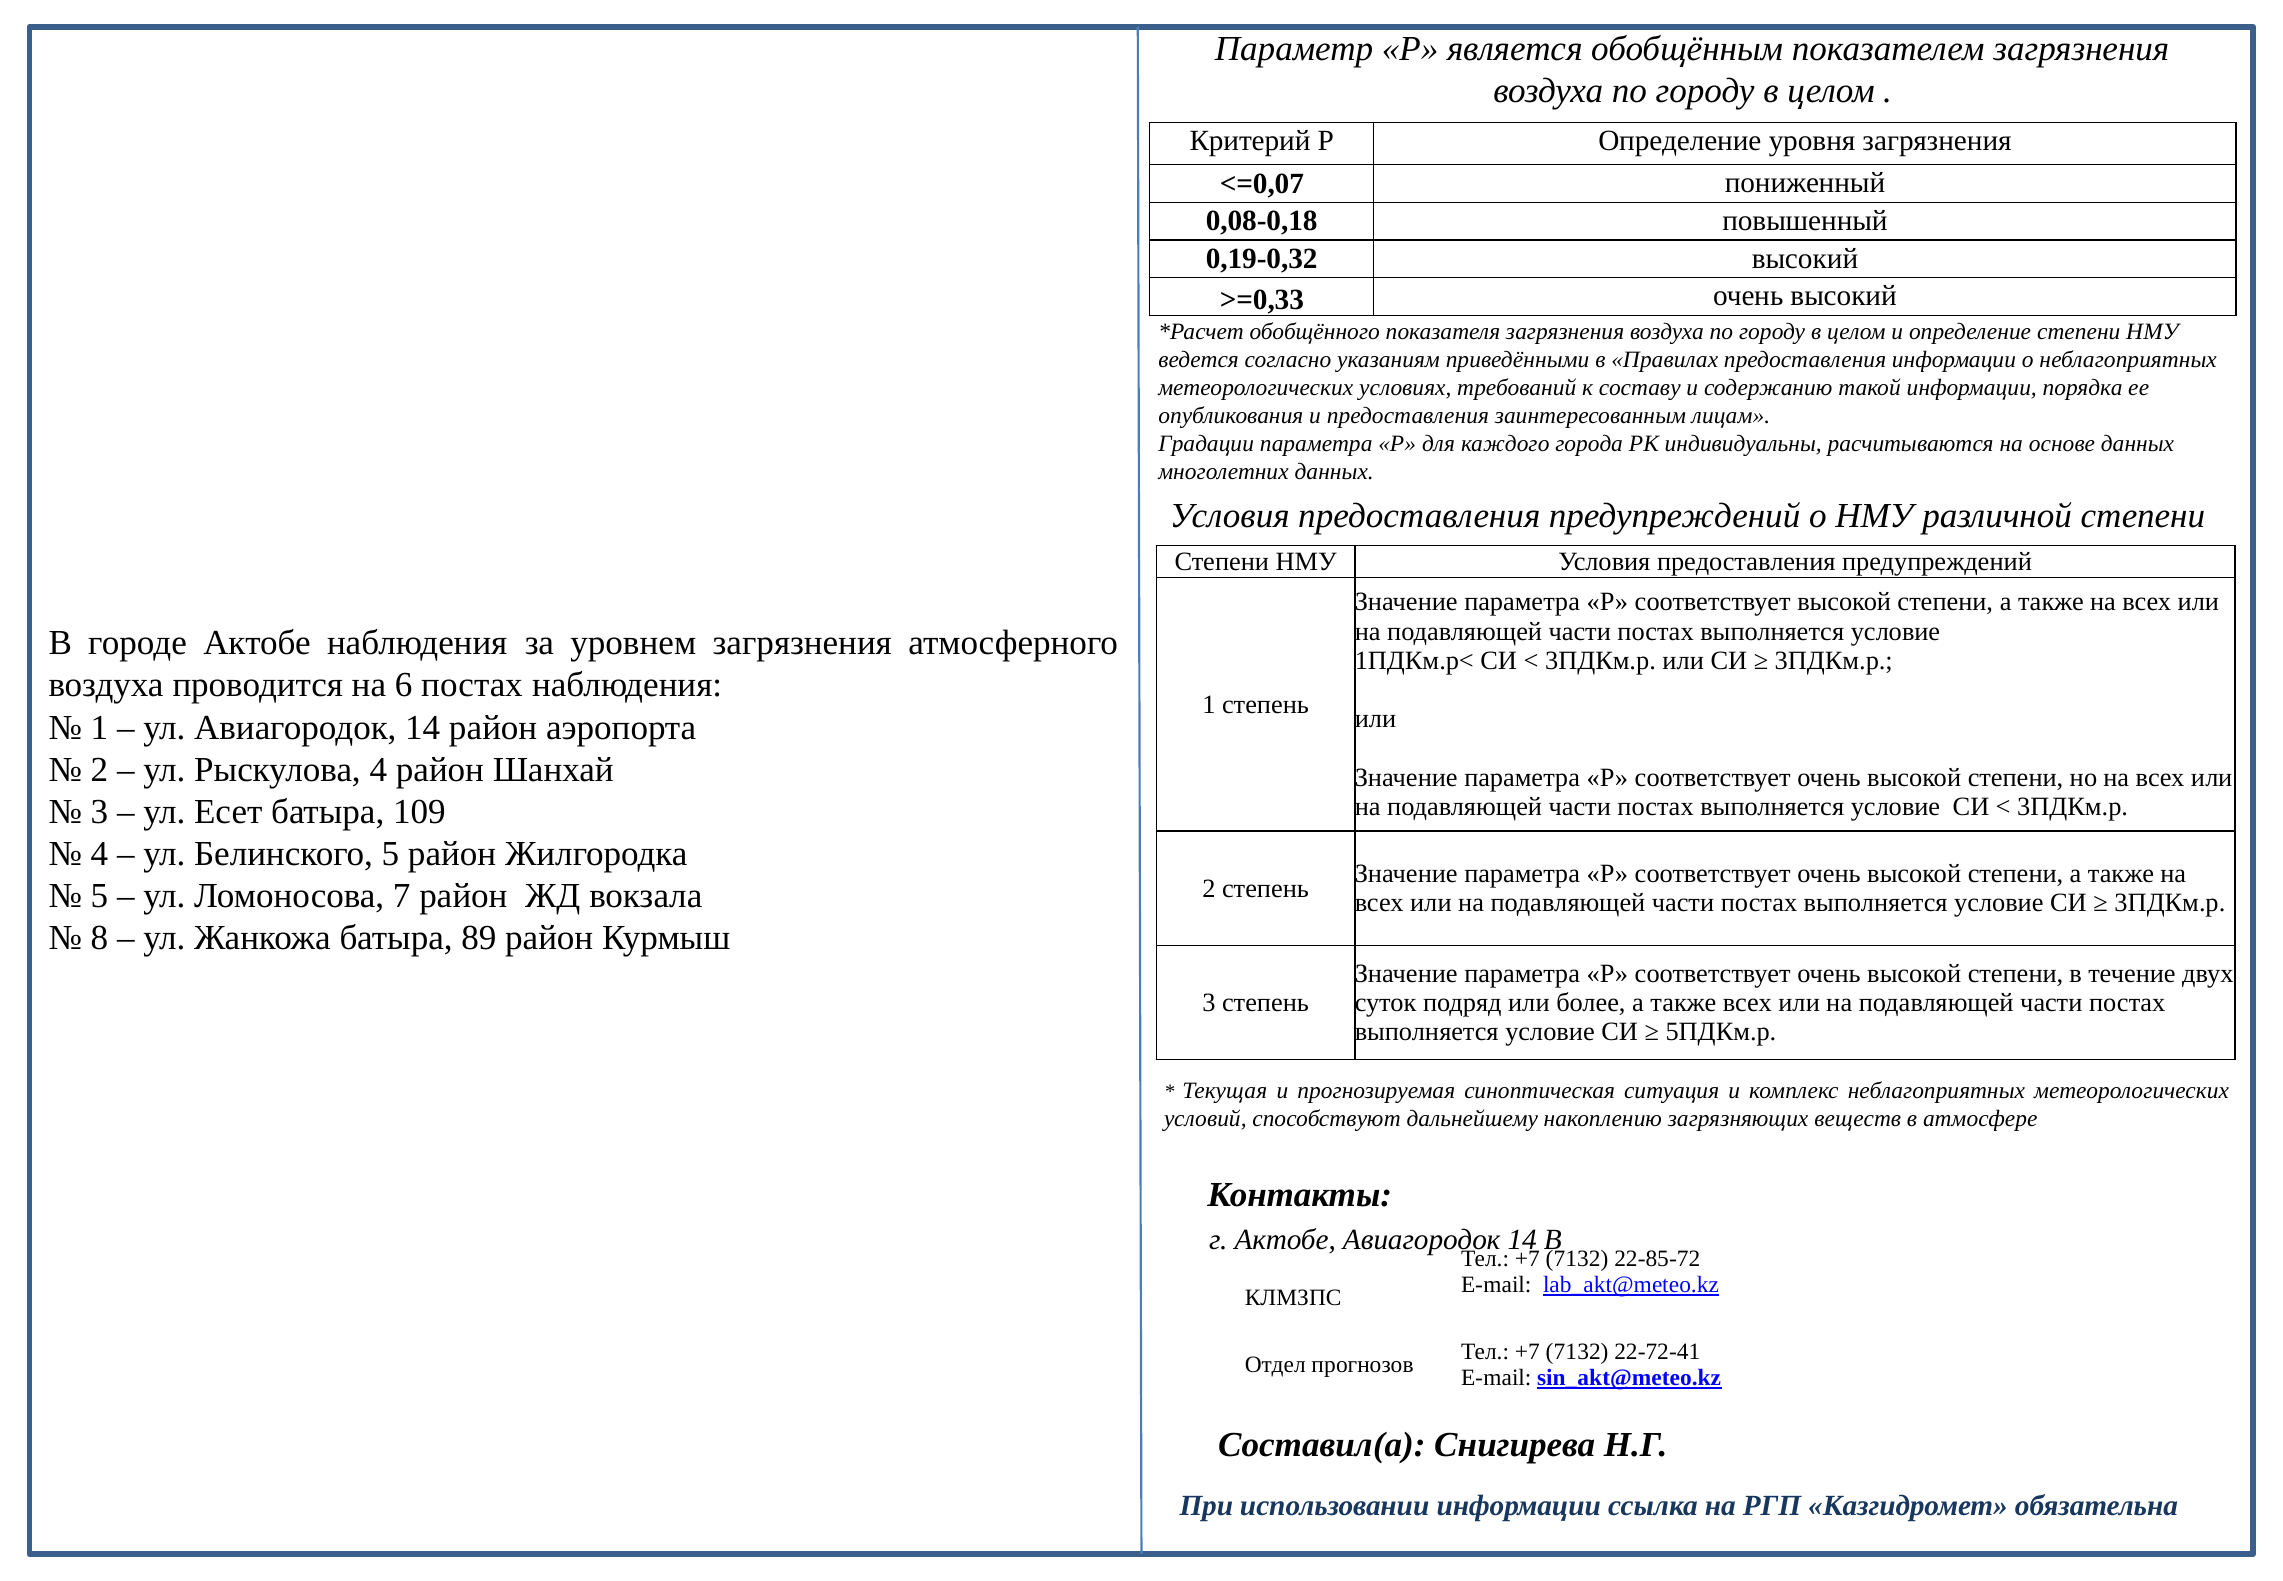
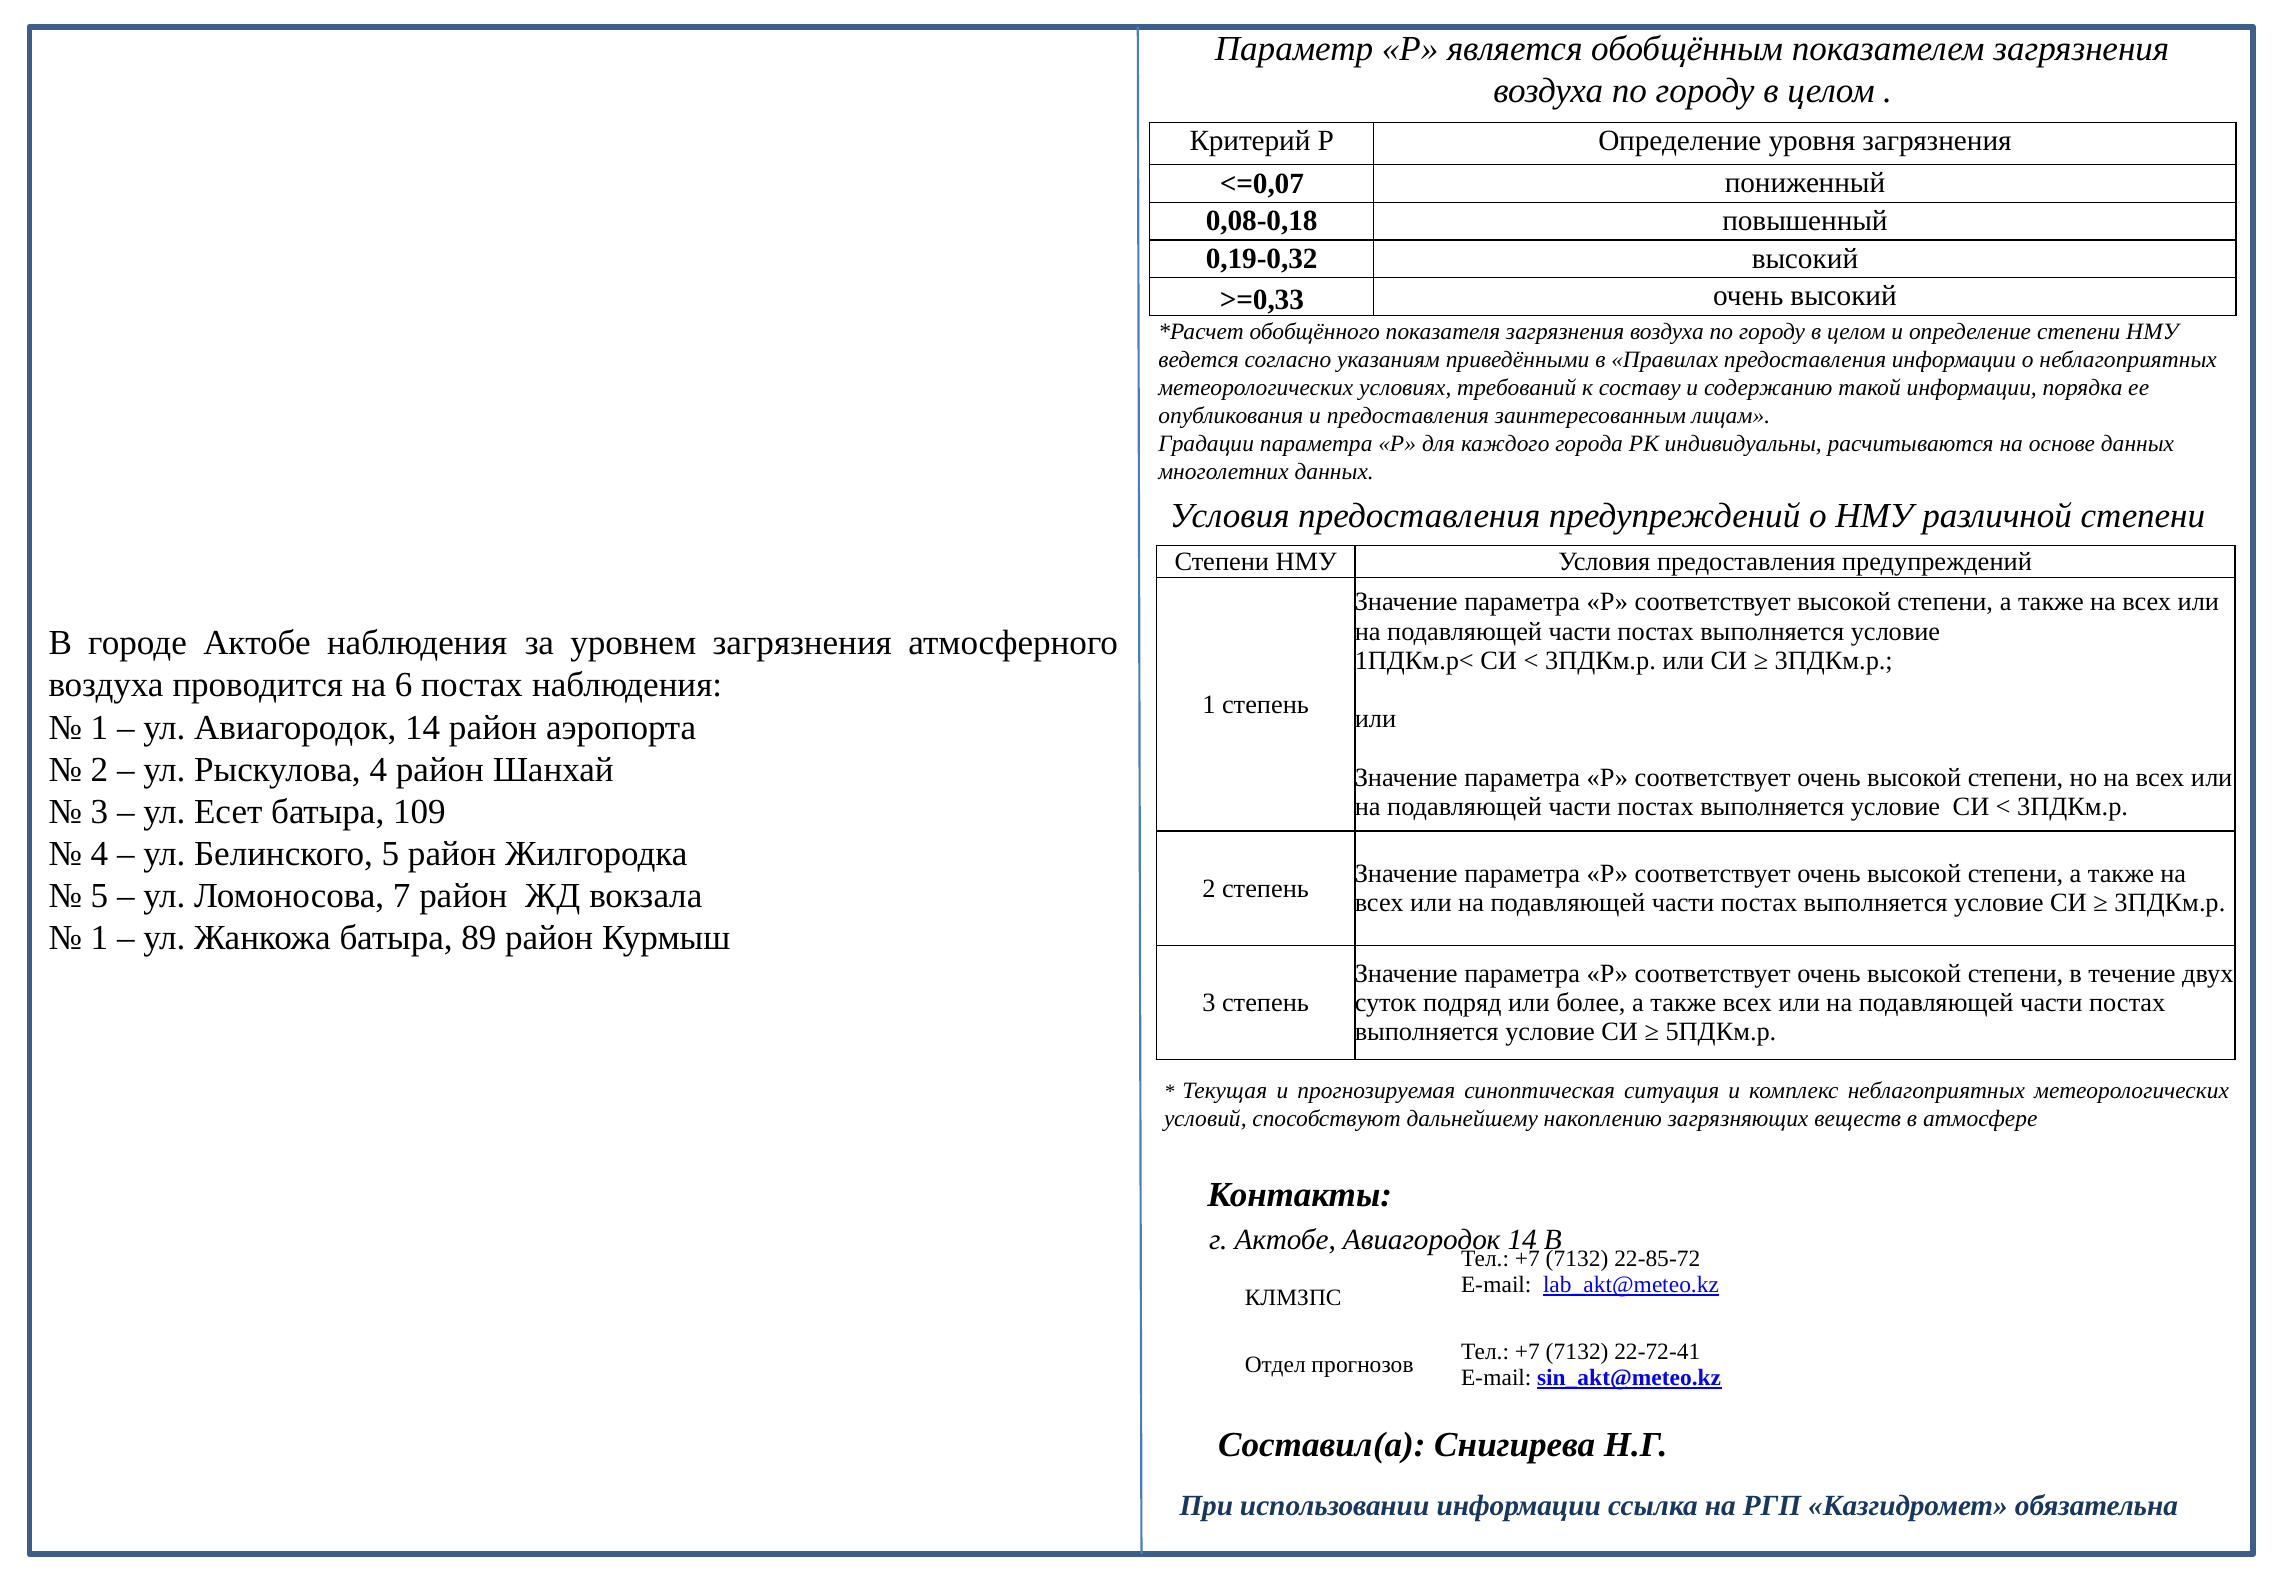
8: 8 -> 1 (99, 938)
